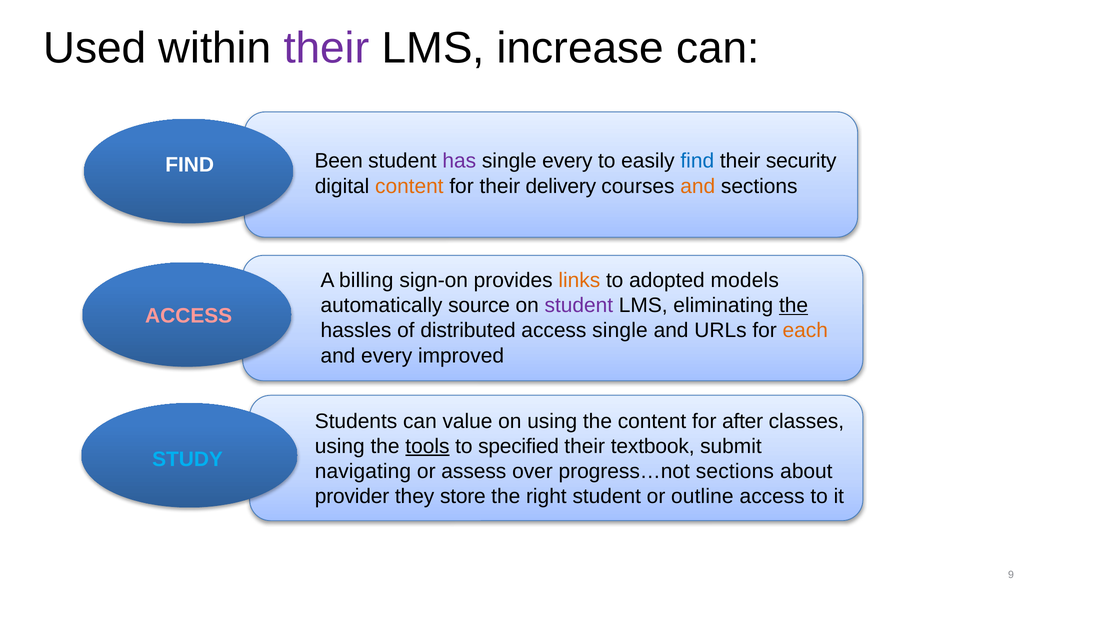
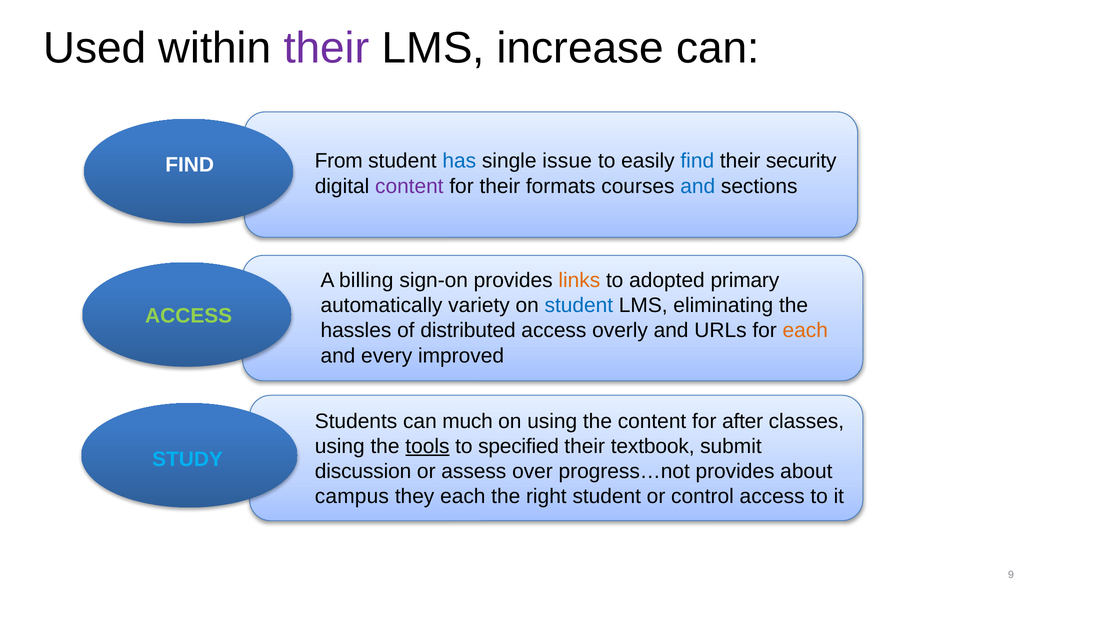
Been: Been -> From (339, 161)
has colour: purple -> blue (459, 161)
single every: every -> issue (567, 161)
content colour: orange -> purple (409, 186)
delivery: delivery -> formats (561, 186)
and colour: orange -> blue (698, 186)
models: models -> primary (745, 281)
source: source -> variety (479, 306)
student colour: purple -> blue (579, 306)
the underline: present -> none (794, 306)
ACCESS colour: pink -> light green (189, 316)
access single: single -> overly (620, 331)
value: value -> much (468, 421)
navigating: navigating -> discussion (363, 472)
progress…not sections: sections -> provides (735, 472)
provider: provider -> campus (352, 497)
they store: store -> each (463, 497)
outline: outline -> control (702, 497)
